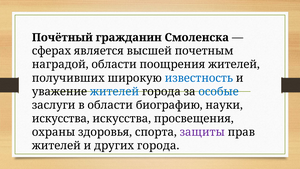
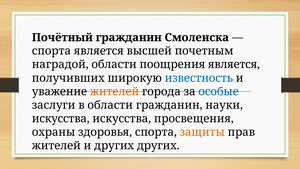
сферах: сферах -> спорта (51, 51)
поощрения жителей: жителей -> является (234, 64)
жителей colour: blue -> orange (115, 91)
области биографию: биографию -> гражданин (169, 105)
защиты colour: purple -> orange (202, 132)
других города: города -> других (158, 145)
